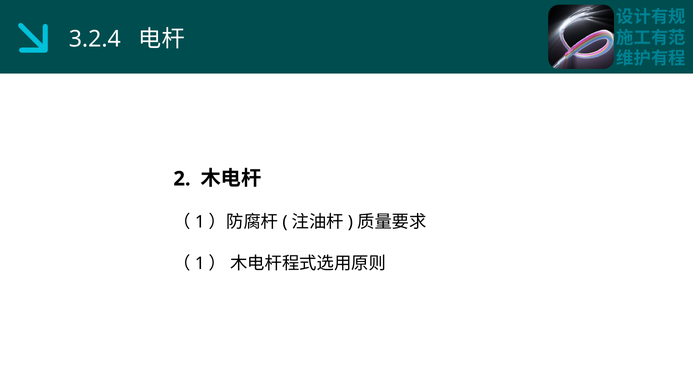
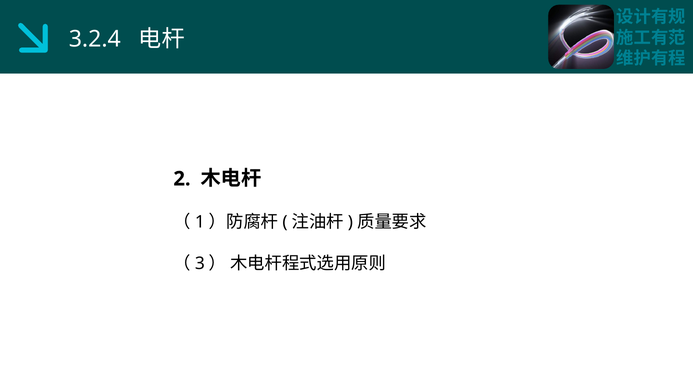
1: 1 -> 3 (200, 263)
